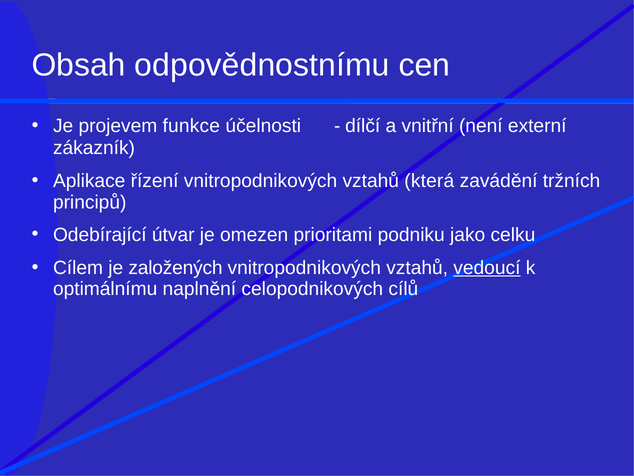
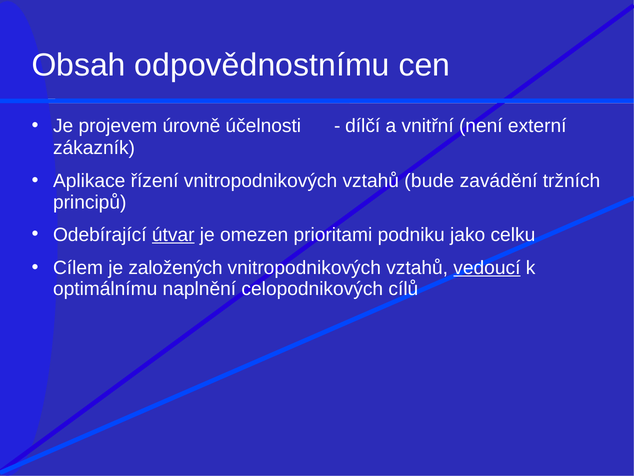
funkce: funkce -> úrovně (191, 126)
která: která -> bude (429, 181)
útvar underline: none -> present (173, 234)
